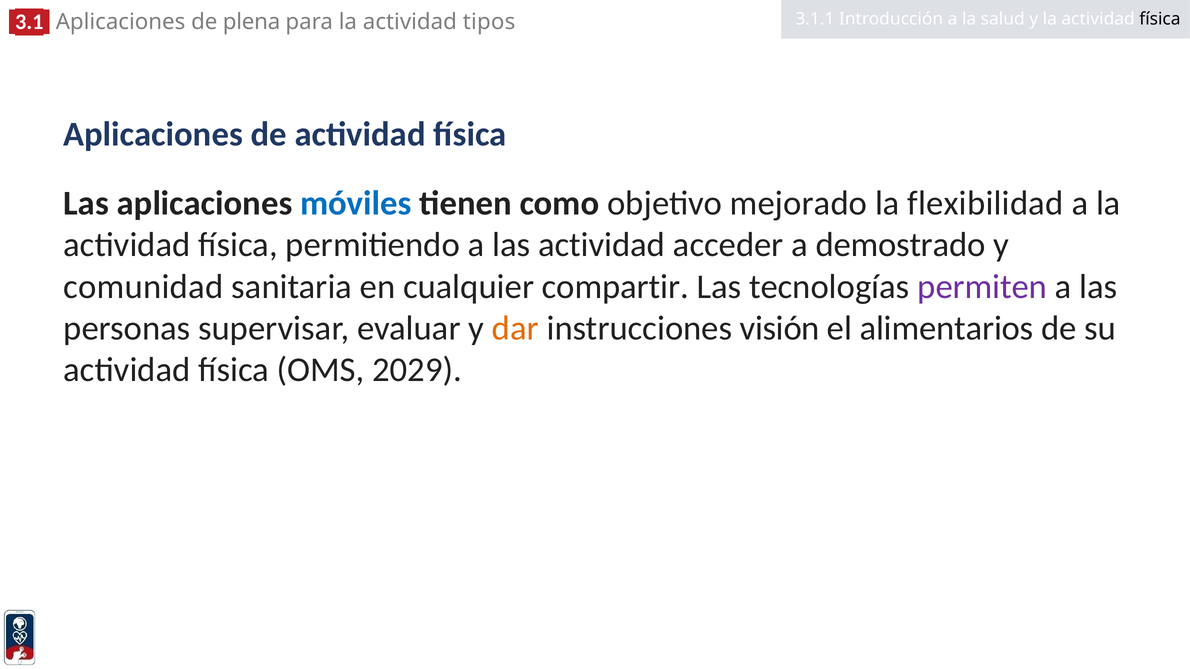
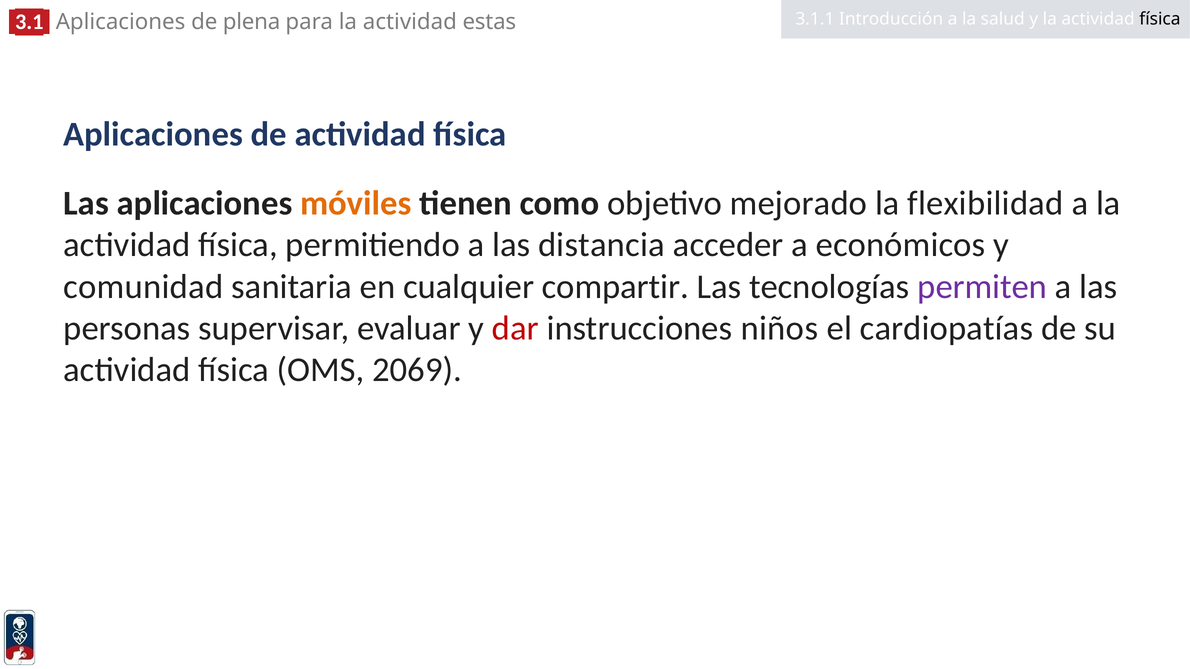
tipos: tipos -> estas (489, 22)
móviles colour: blue -> orange (356, 203)
las actividad: actividad -> distancia (601, 245)
demostrado: demostrado -> económicos (900, 245)
dar colour: orange -> red (515, 328)
visión: visión -> niños (779, 328)
alimentarios: alimentarios -> cardiopatías (947, 328)
2029: 2029 -> 2069 (417, 370)
